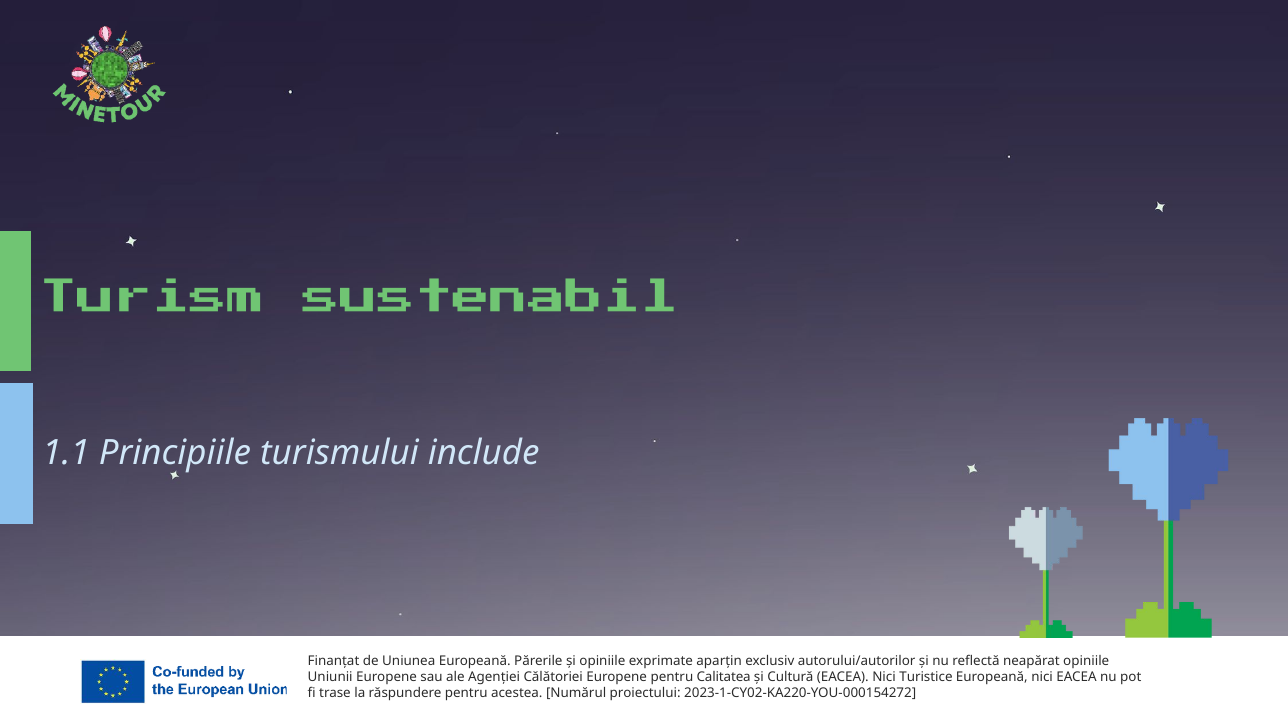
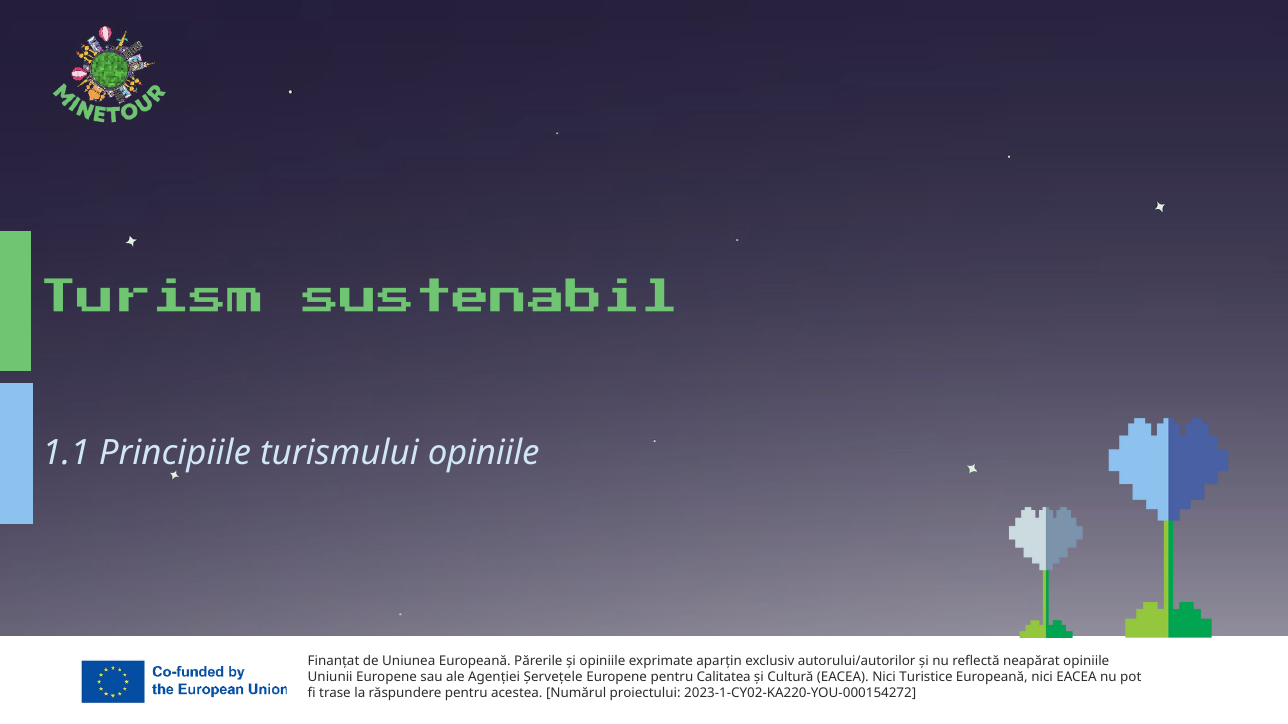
turismului include: include -> opiniile (484, 453)
Călătoriei: Călătoriei -> Șervețele (553, 677)
